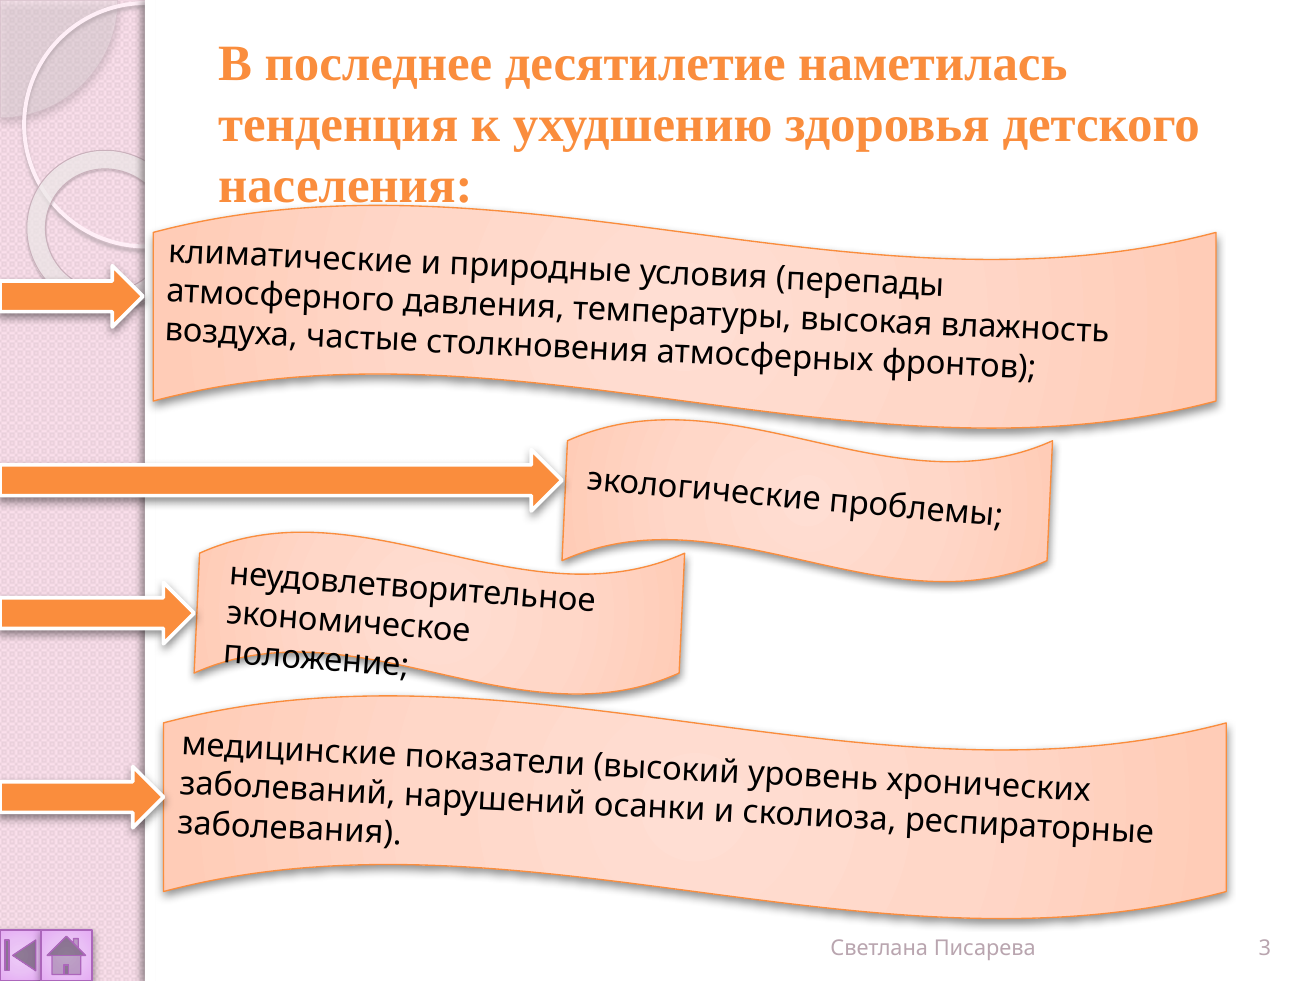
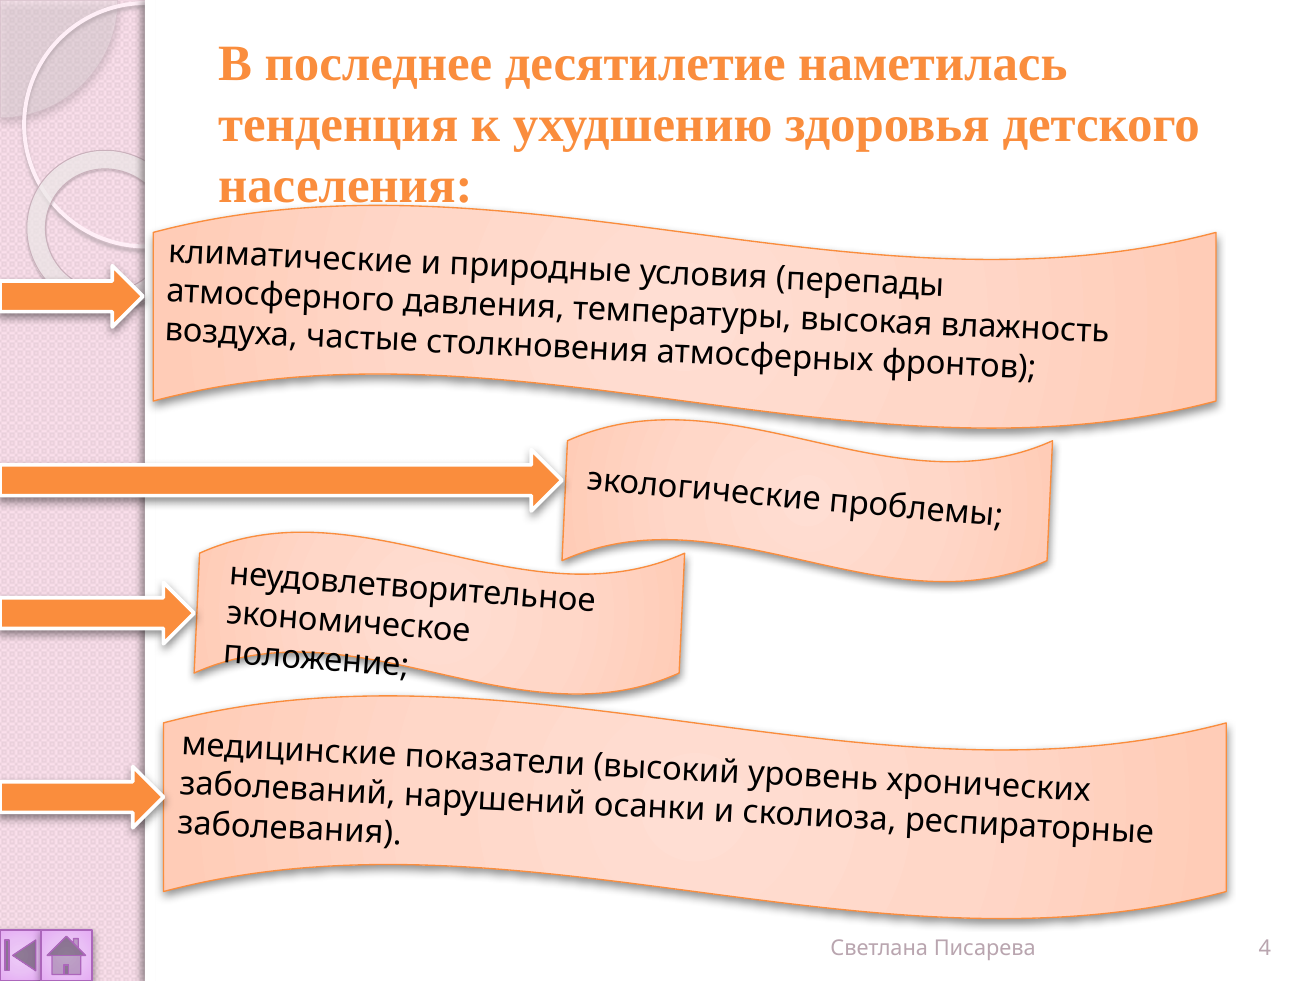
3: 3 -> 4 (1265, 949)
